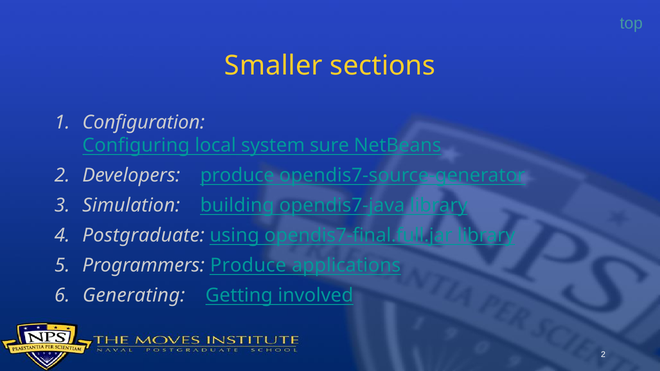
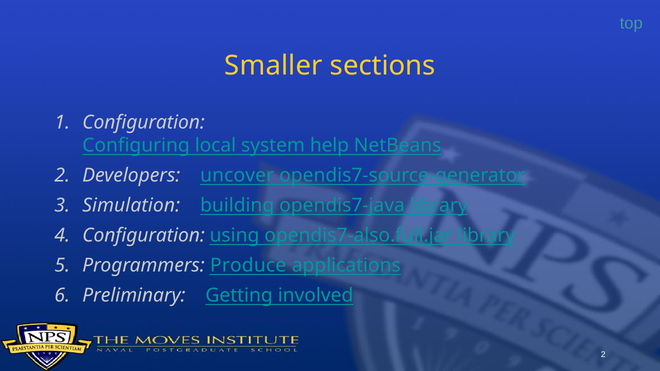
sure: sure -> help (329, 146)
Developers produce: produce -> uncover (237, 176)
Postgraduate: Postgraduate -> Configuration (144, 236)
opendis7-final.full.jar: opendis7-final.full.jar -> opendis7-also.full.jar (358, 236)
Generating: Generating -> Preliminary (134, 296)
